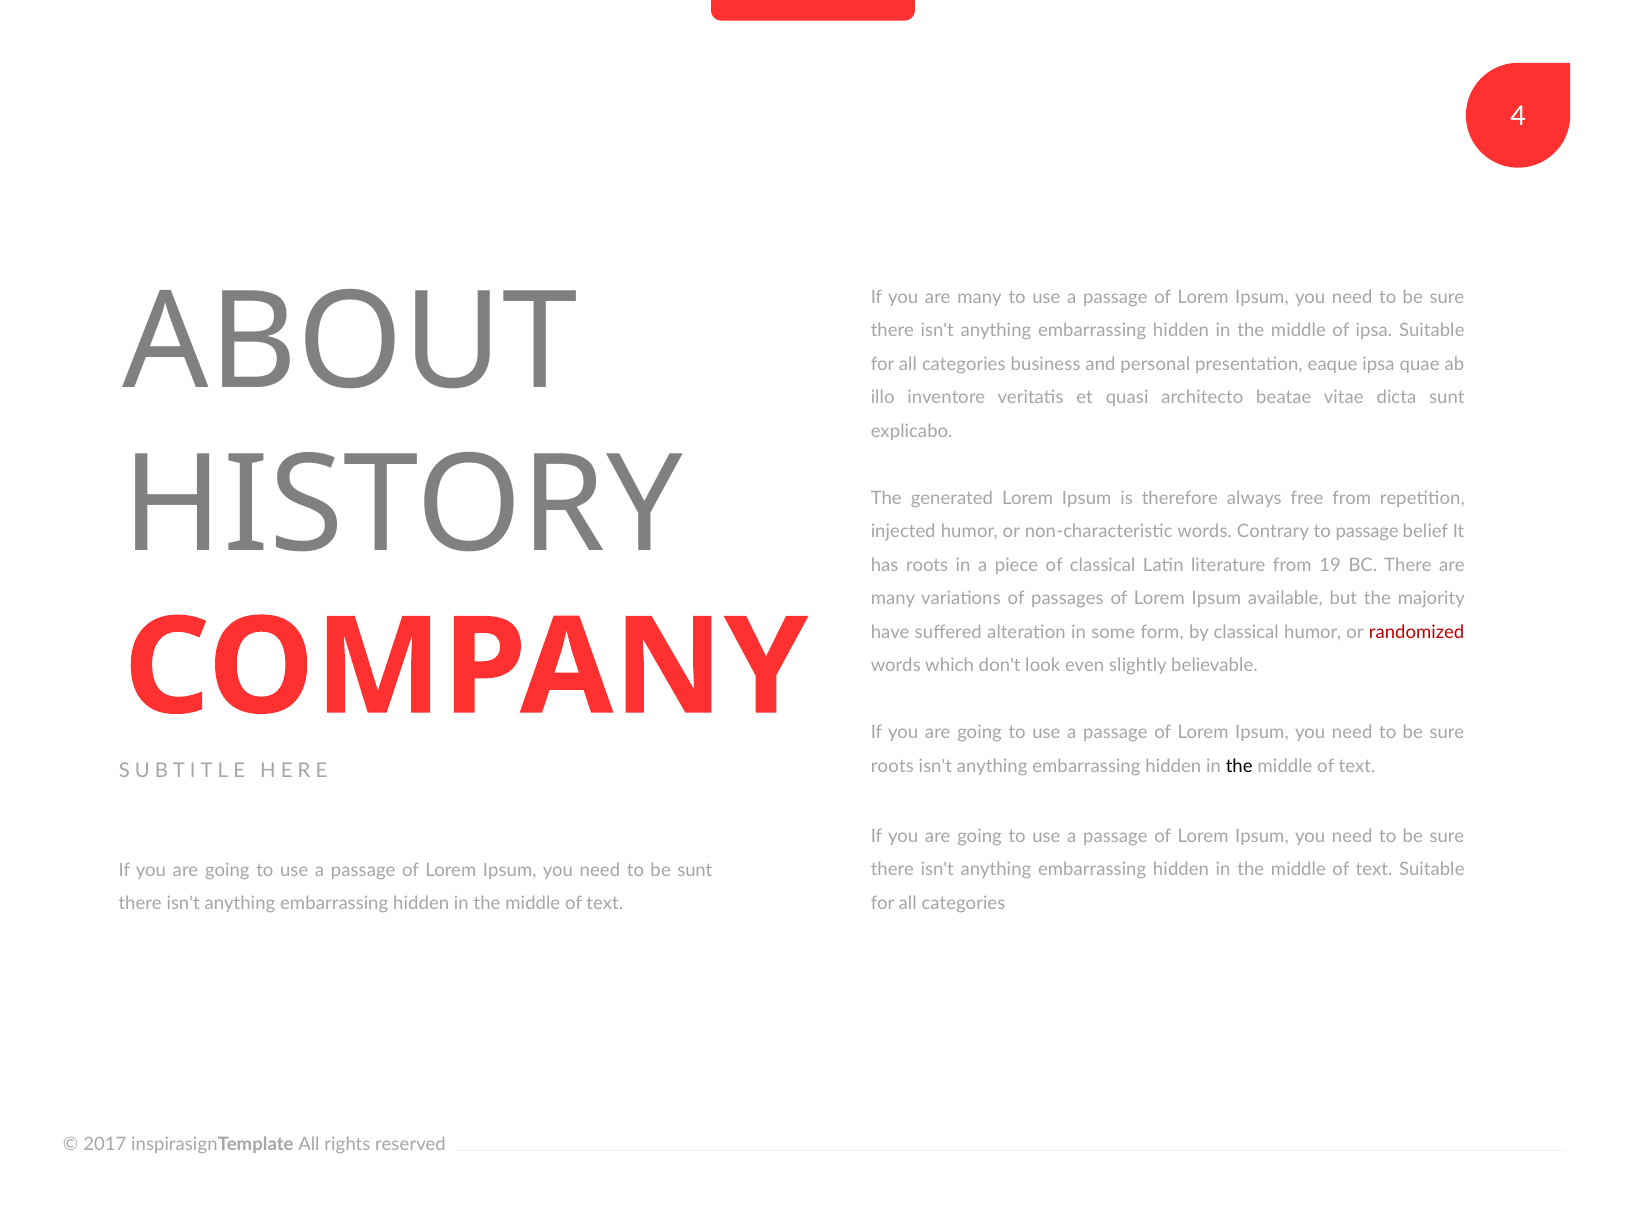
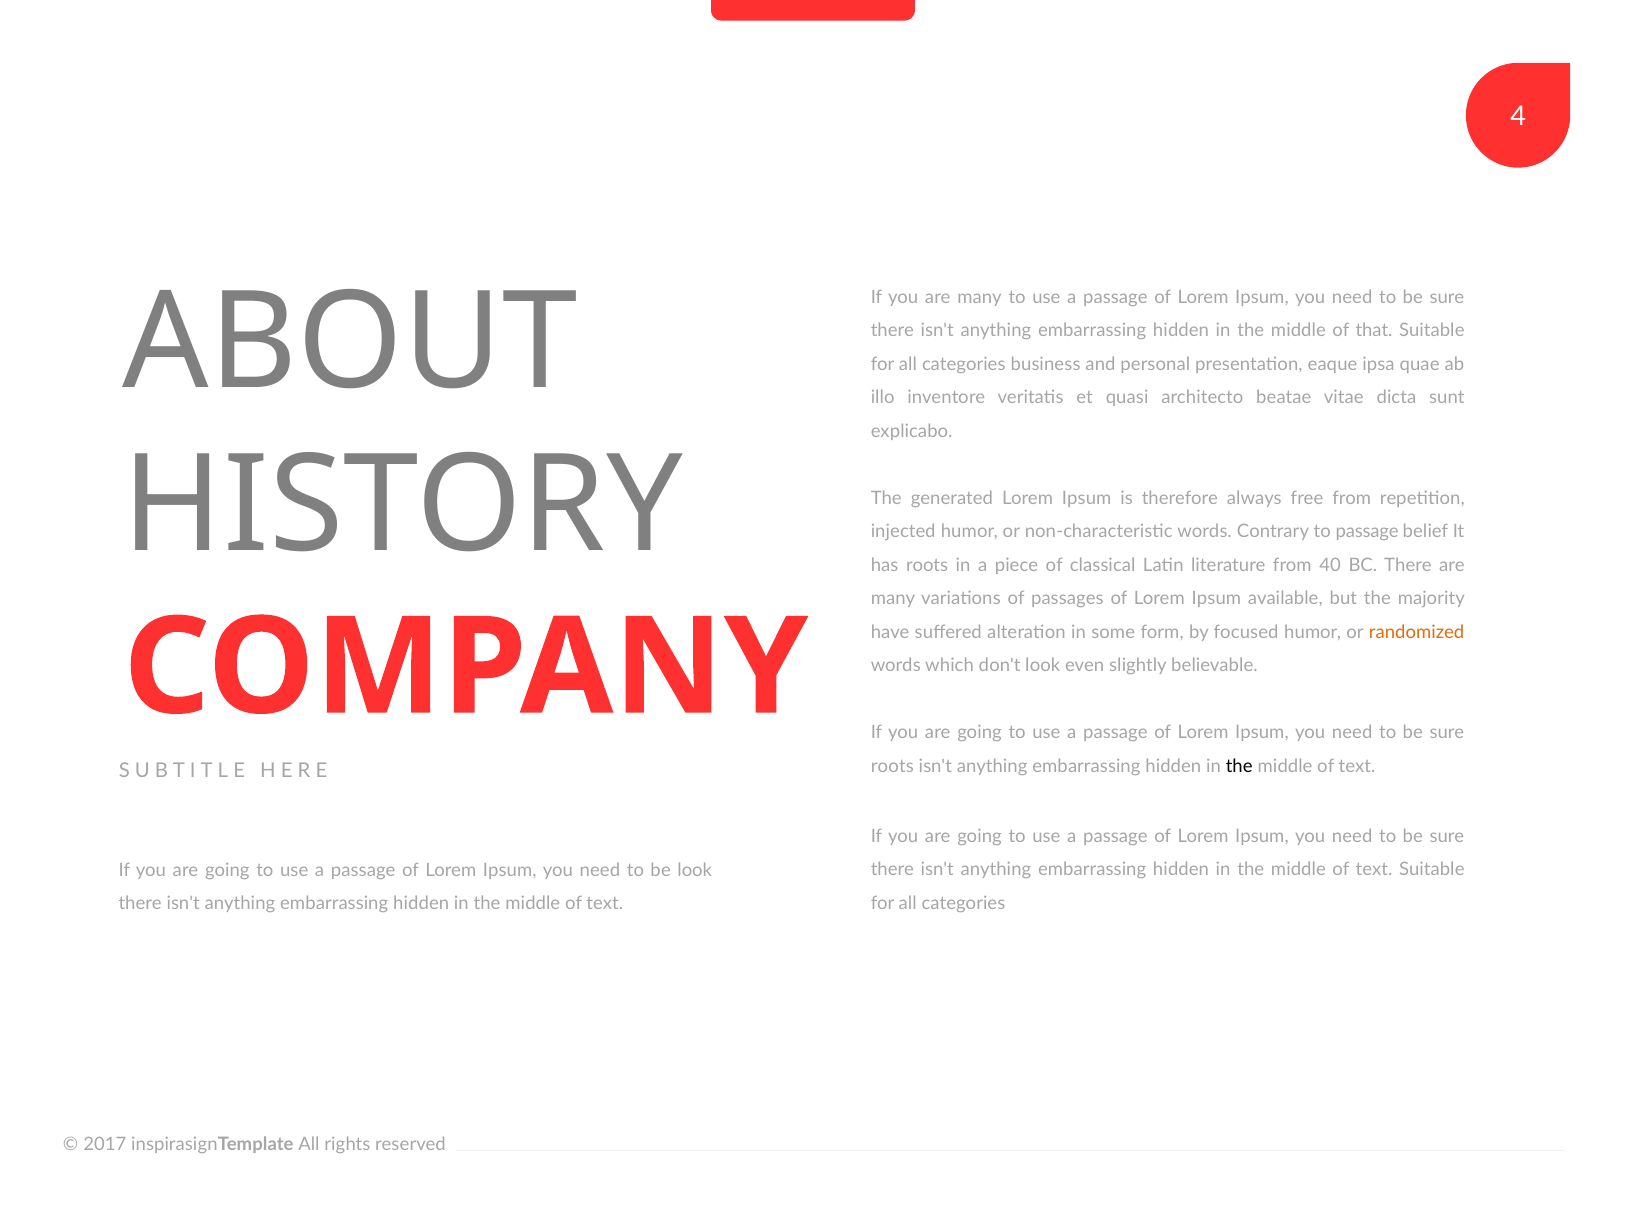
of ipsa: ipsa -> that (1374, 331)
19: 19 -> 40 (1330, 565)
by classical: classical -> focused (1246, 632)
randomized colour: red -> orange (1417, 632)
be sunt: sunt -> look (695, 870)
